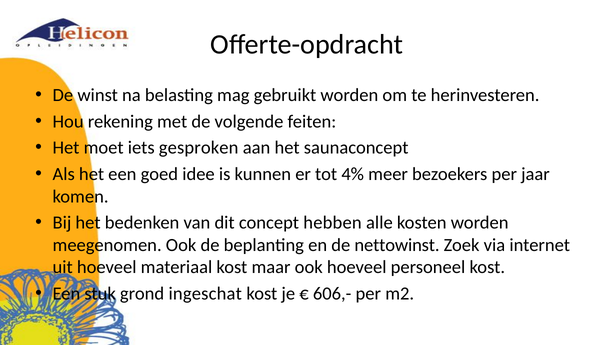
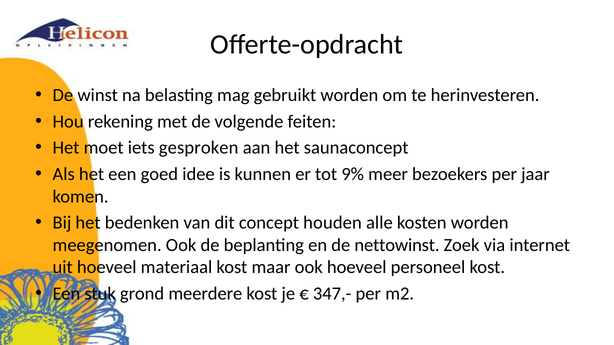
4%: 4% -> 9% (353, 174)
hebben: hebben -> houden (333, 223)
ingeschat: ingeschat -> meerdere (205, 294)
606,-: 606,- -> 347,- (332, 294)
